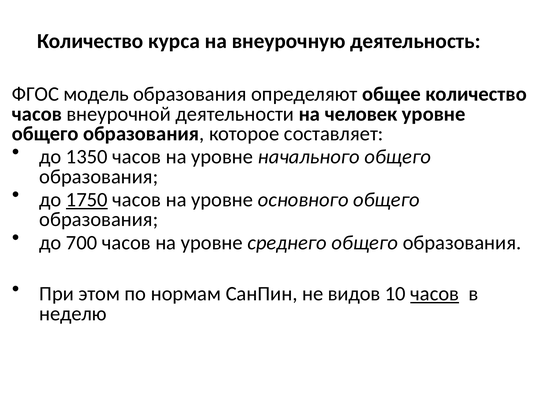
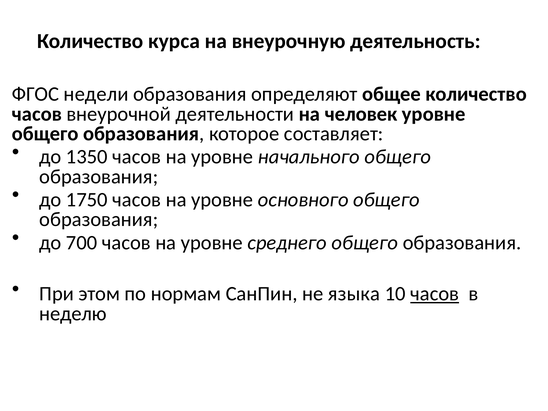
модель: модель -> недели (96, 94)
1750 underline: present -> none (87, 200)
видов: видов -> языка (354, 294)
